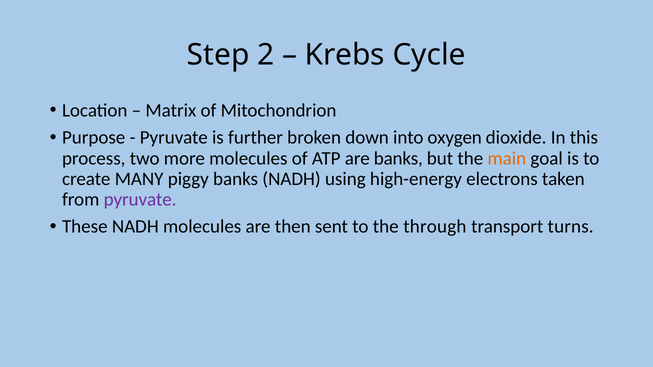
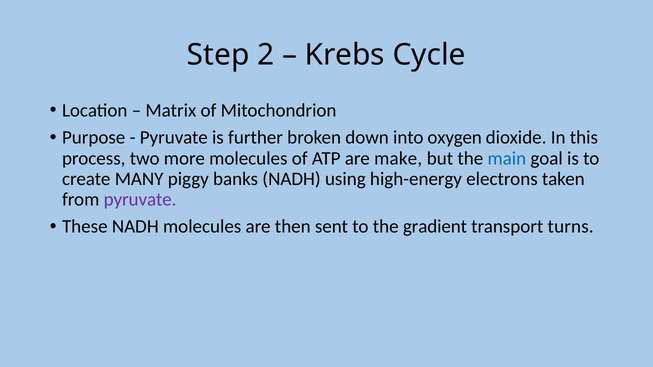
are banks: banks -> make (398, 158)
main colour: orange -> blue (507, 158)
through: through -> gradient (435, 227)
